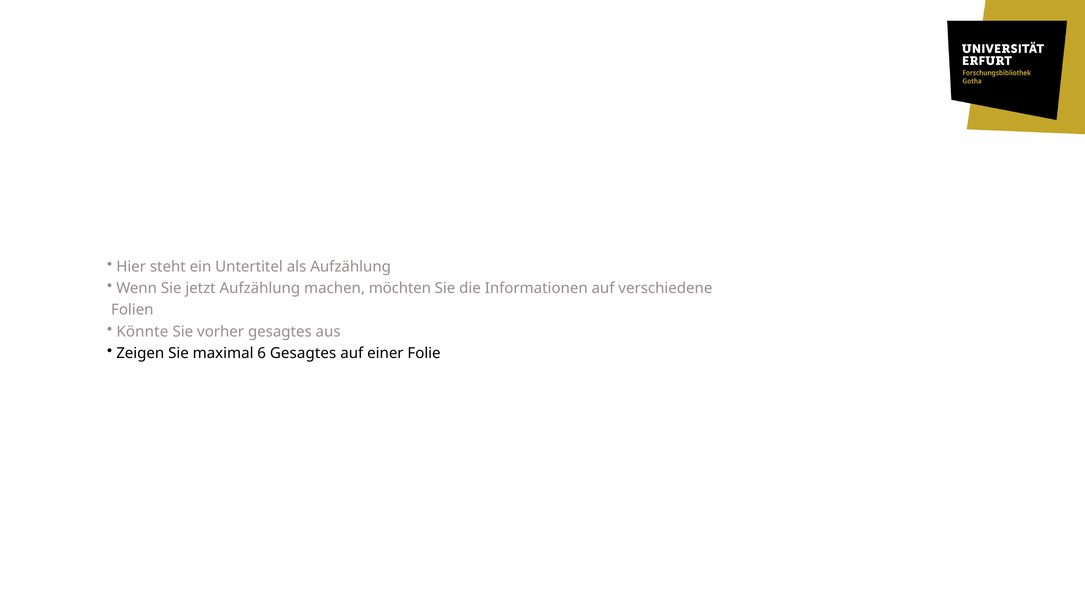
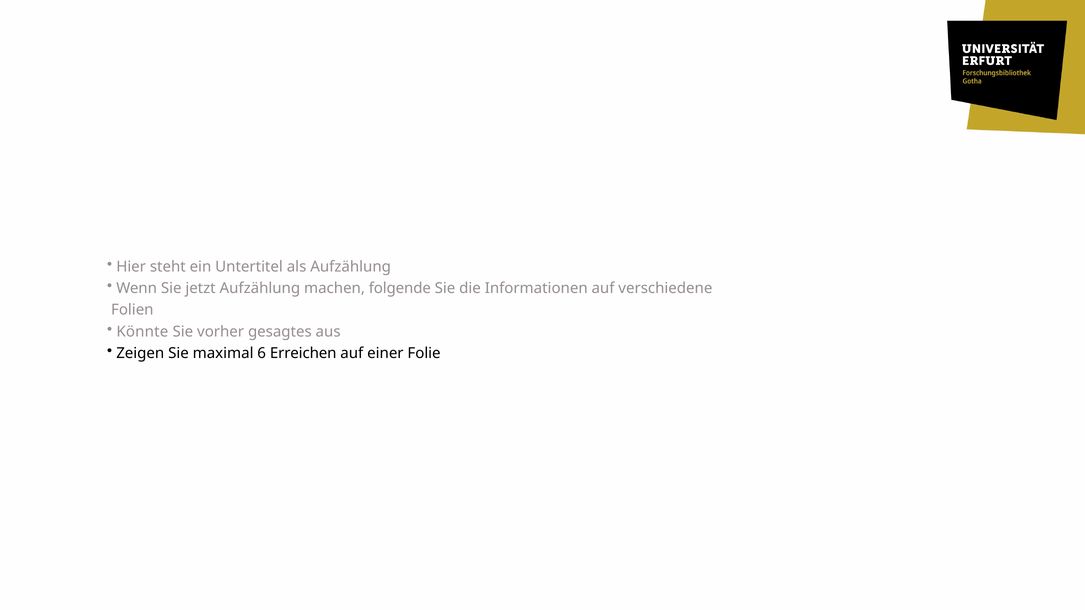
möchten: möchten -> folgende (400, 288)
6 Gesagtes: Gesagtes -> Erreichen (303, 354)
